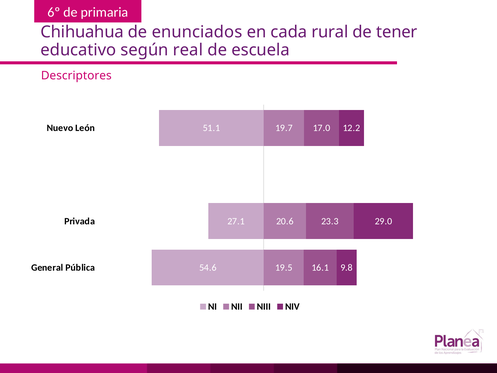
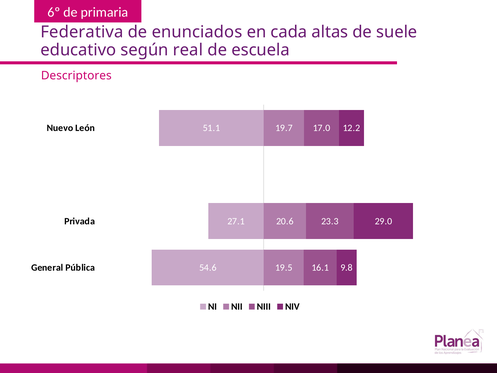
Chihuahua: Chihuahua -> Federativa (82, 32)
rural: rural -> altas (330, 32)
tener: tener -> suele (397, 32)
